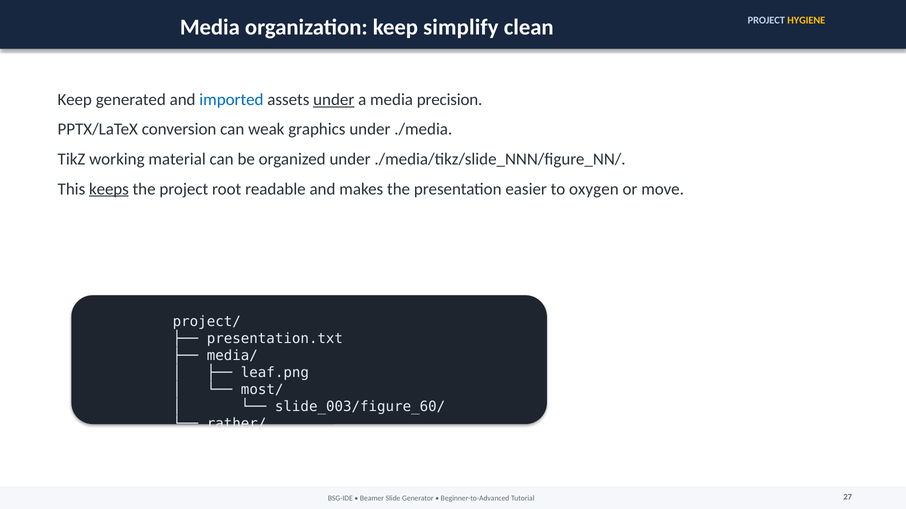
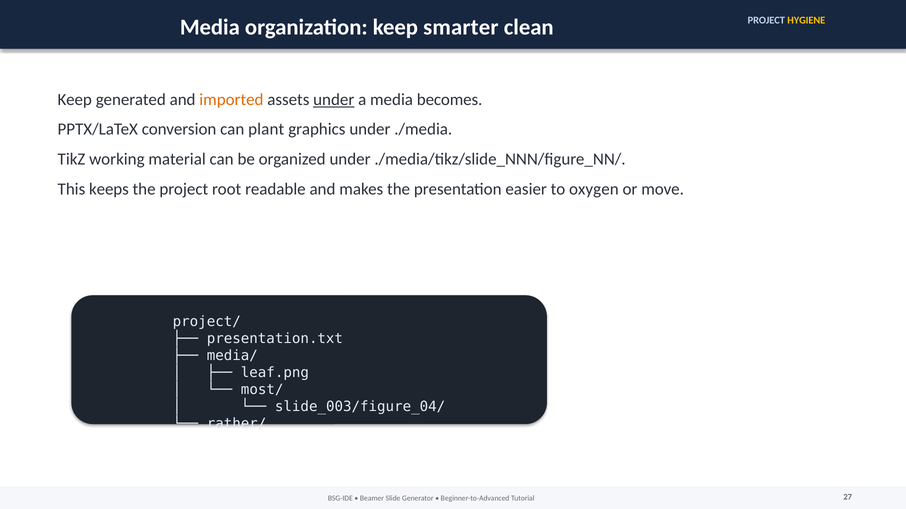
simplify: simplify -> smarter (461, 27)
imported colour: blue -> orange (231, 100)
precision: precision -> becomes (450, 100)
weak: weak -> plant (266, 129)
keeps underline: present -> none (109, 189)
slide_003/figure_60/: slide_003/figure_60/ -> slide_003/figure_04/ (360, 407)
